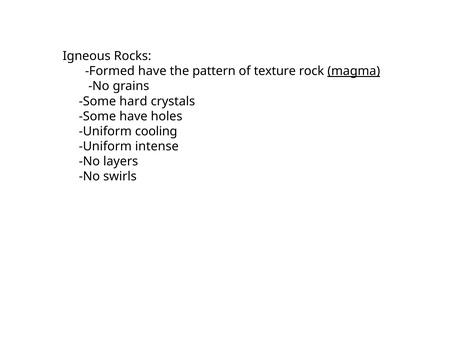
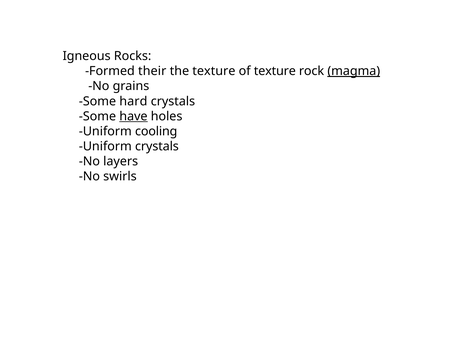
Formed have: have -> their (152, 71)
the pattern: pattern -> texture (214, 71)
have underline: none -> present (133, 116)
Uniform intense: intense -> crystals (157, 146)
